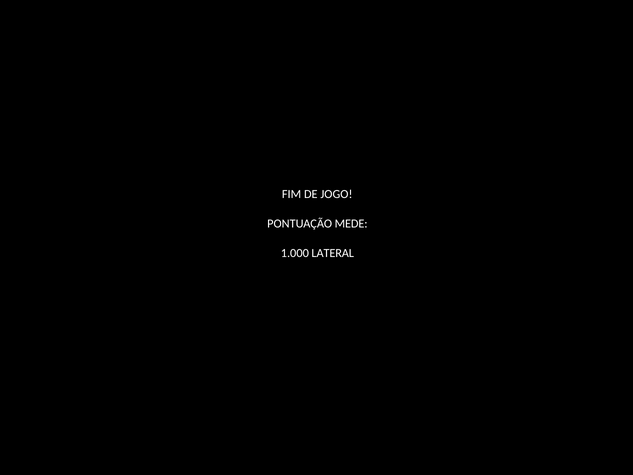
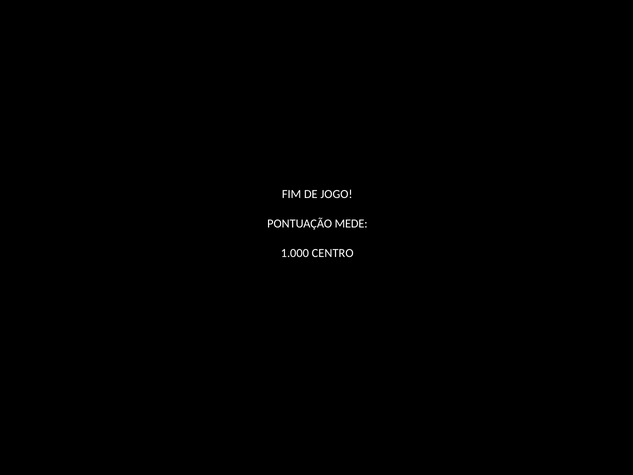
LATERAL: LATERAL -> CENTRO (333, 253)
